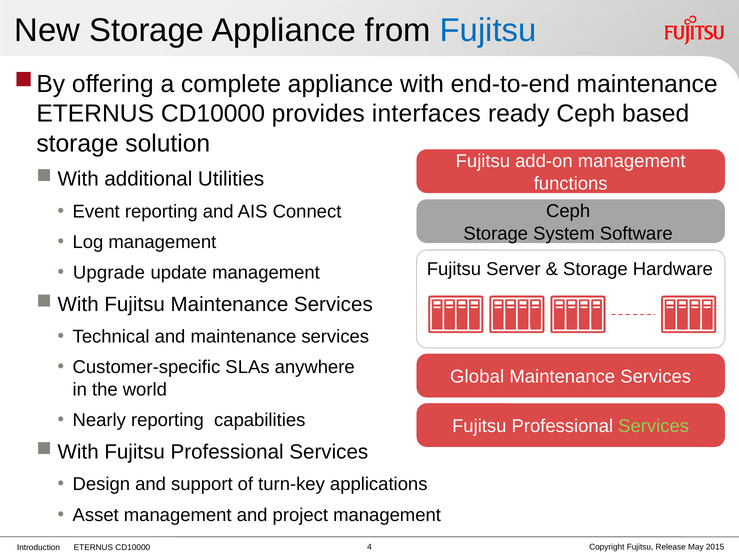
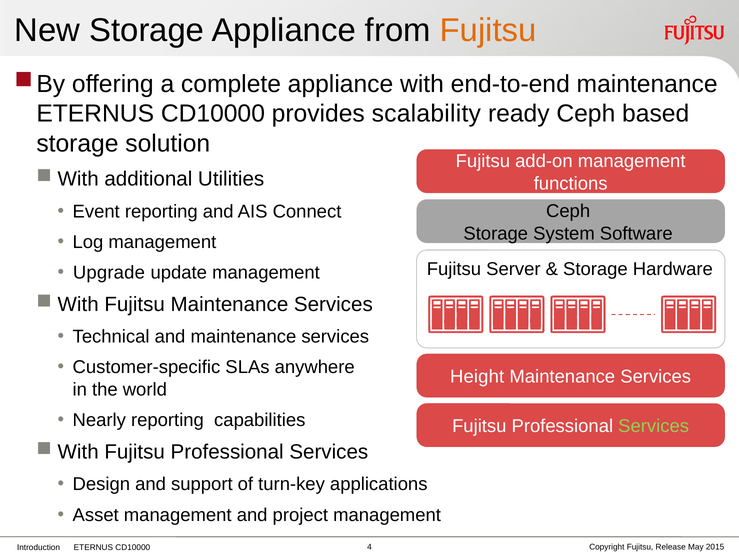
Fujitsu colour: blue -> orange (488, 30)
interfaces: interfaces -> scalability (426, 114)
Global: Global -> Height (477, 376)
